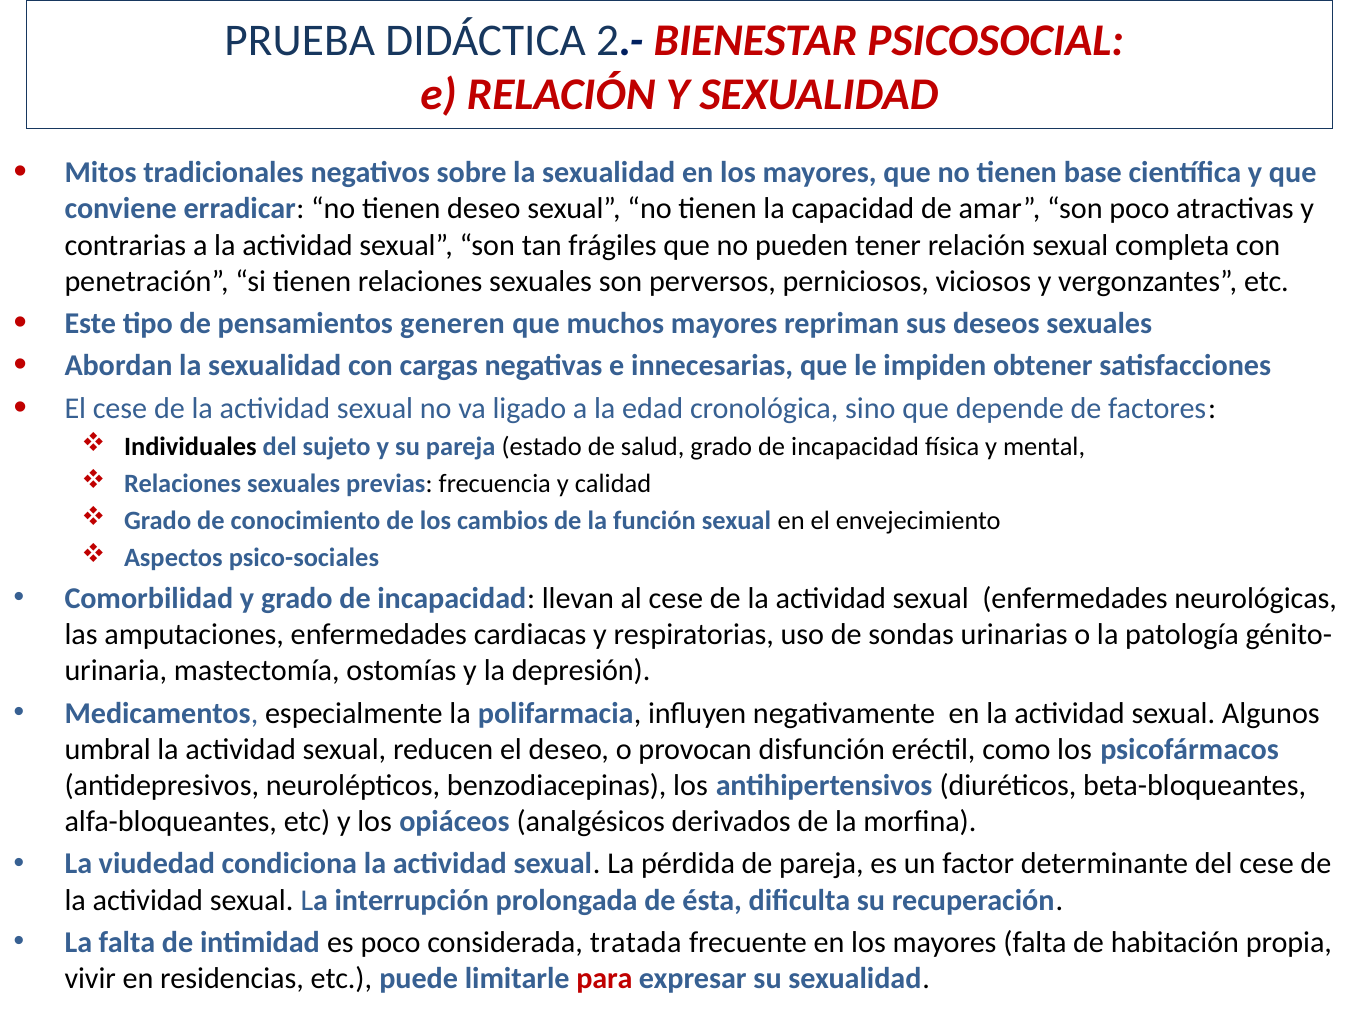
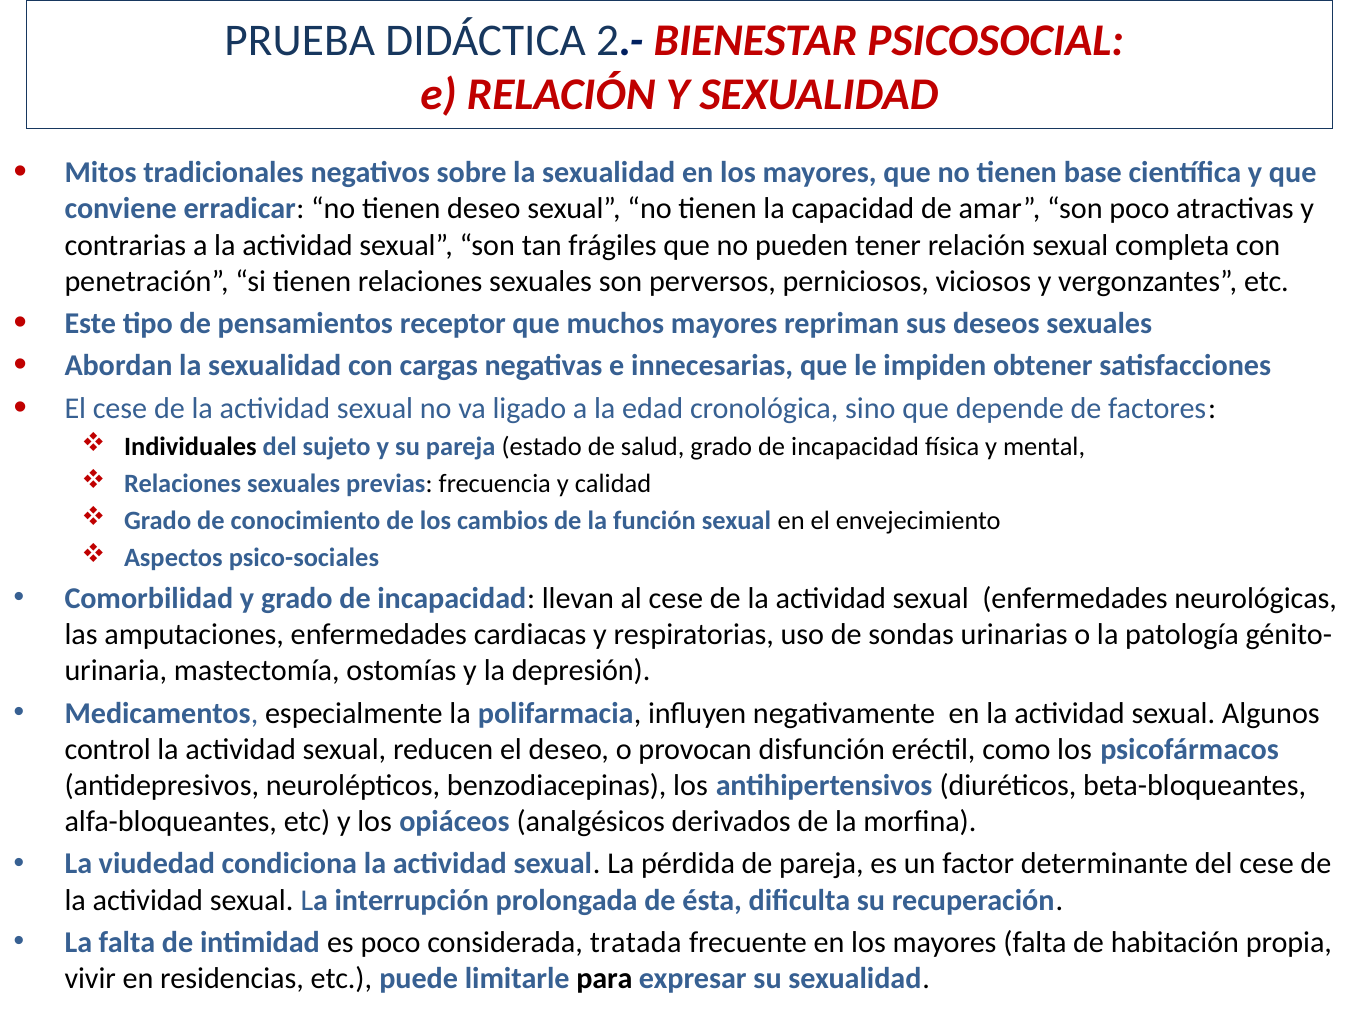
generen: generen -> receptor (453, 324)
umbral: umbral -> control (108, 750)
para colour: red -> black (604, 979)
